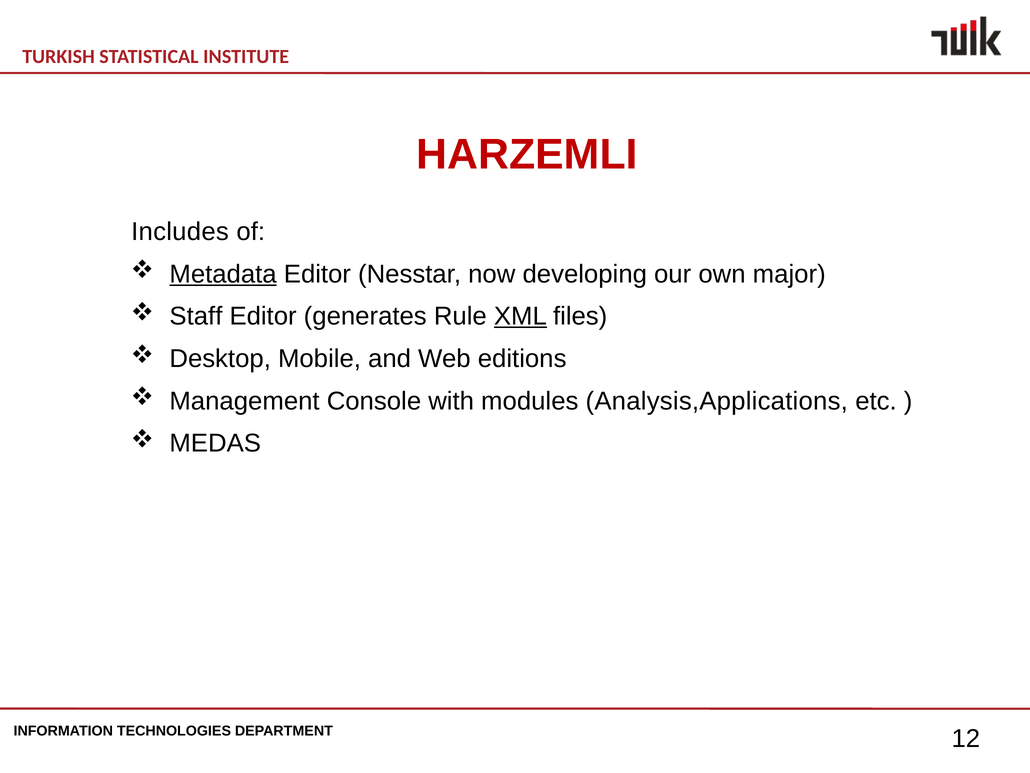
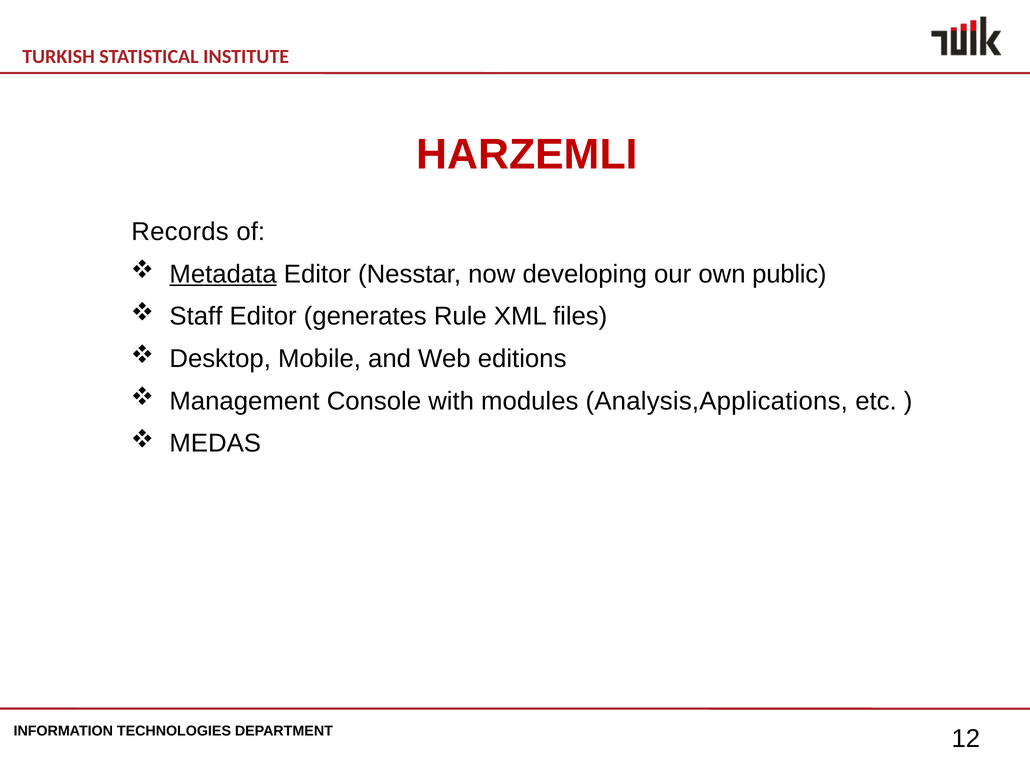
Includes: Includes -> Records (180, 231)
major: major -> public (789, 274)
XML underline: present -> none (520, 316)
